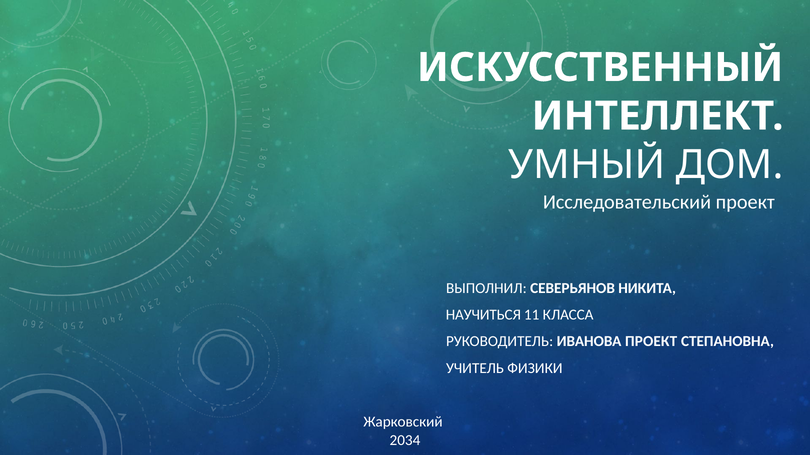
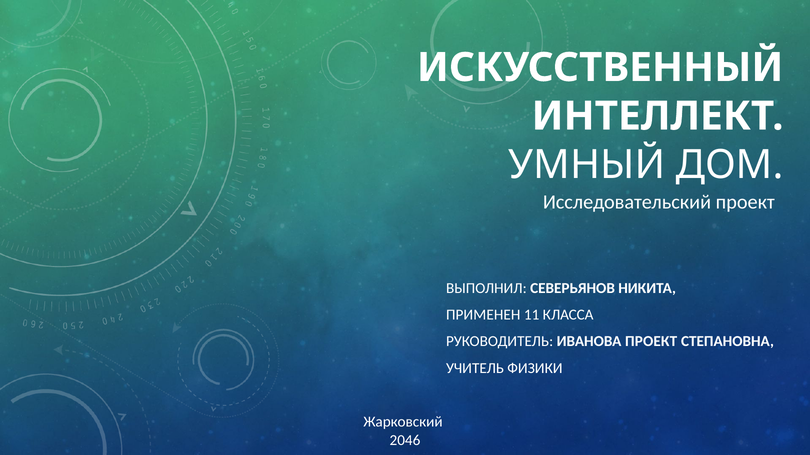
НАУЧИТЬСЯ: НАУЧИТЬСЯ -> ПРИМЕНЕН (483, 315)
2034: 2034 -> 2046 (405, 441)
